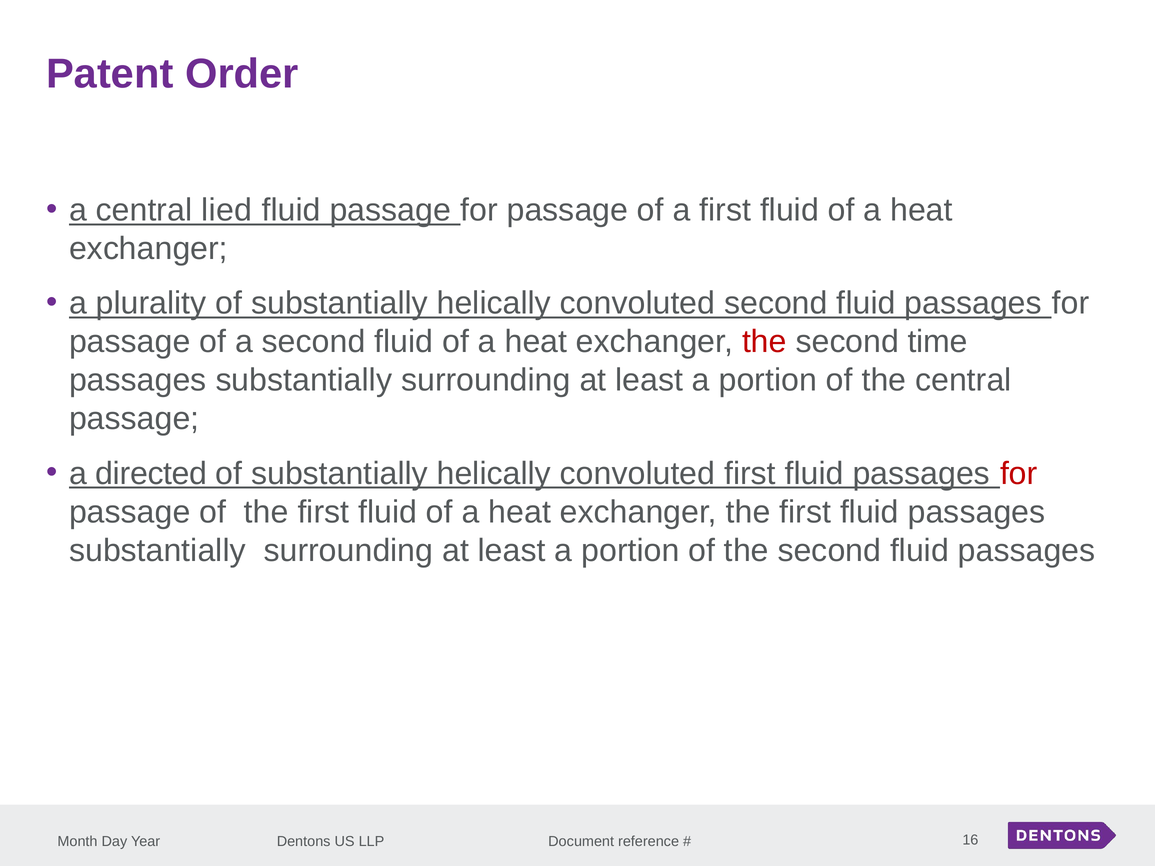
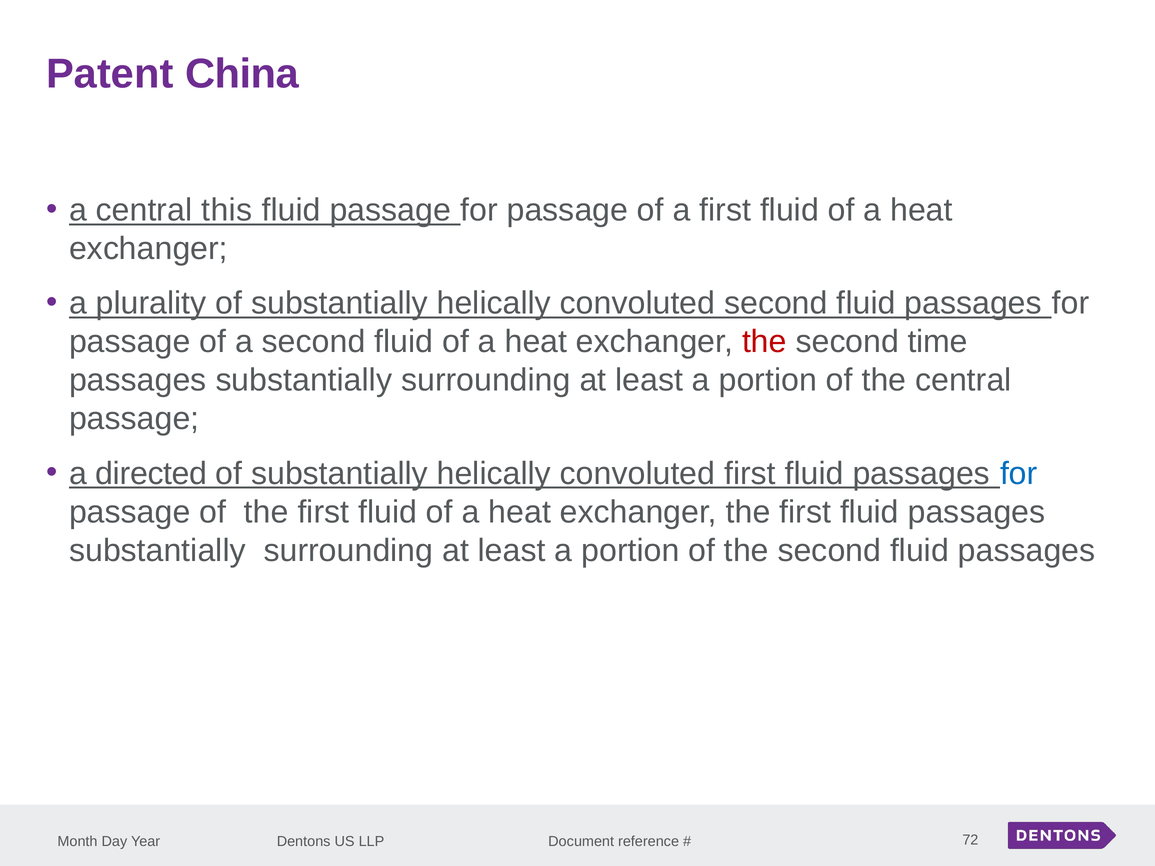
Order: Order -> China (242, 74)
lied: lied -> this (227, 210)
for colour: red -> blue (1019, 474)
16: 16 -> 72 (970, 840)
